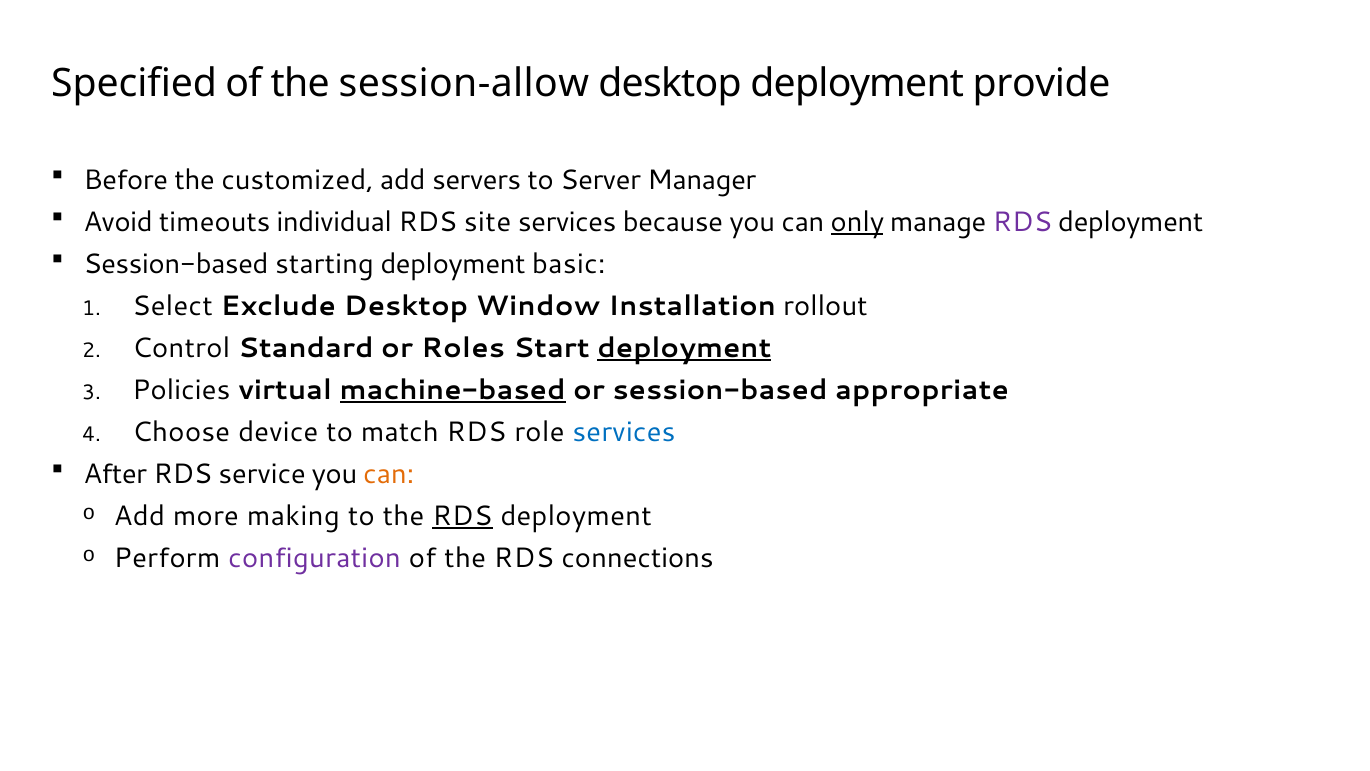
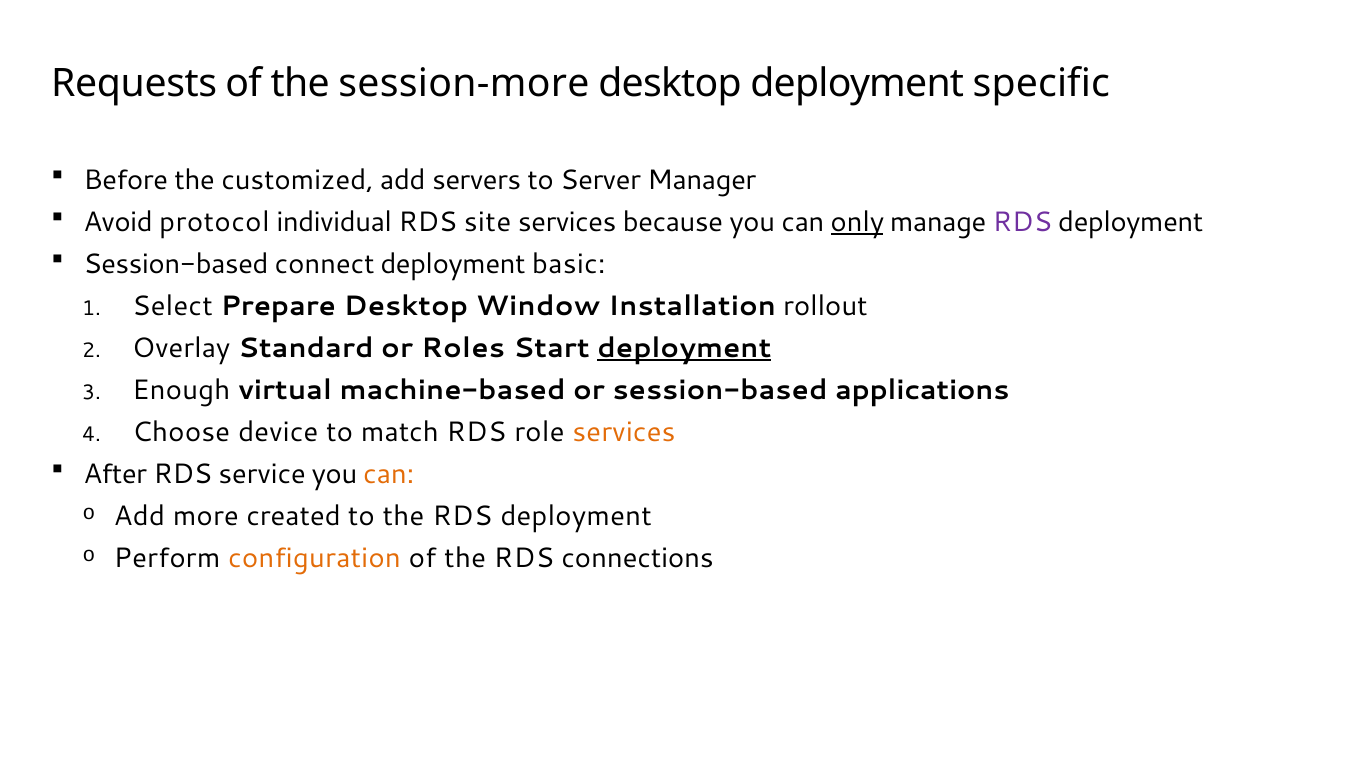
Specified: Specified -> Requests (134, 83)
session-allow: session-allow -> session-more (464, 83)
provide: provide -> specific (1041, 83)
timeouts: timeouts -> protocol (214, 222)
starting: starting -> connect (325, 264)
Exclude: Exclude -> Prepare (278, 306)
Control: Control -> Overlay (181, 348)
Policies: Policies -> Enough (181, 390)
machine-based underline: present -> none (453, 390)
appropriate: appropriate -> applications (922, 390)
services colour: blue -> orange (624, 432)
making: making -> created (294, 516)
RDS underline: present -> none (462, 516)
configuration colour: purple -> orange (315, 558)
